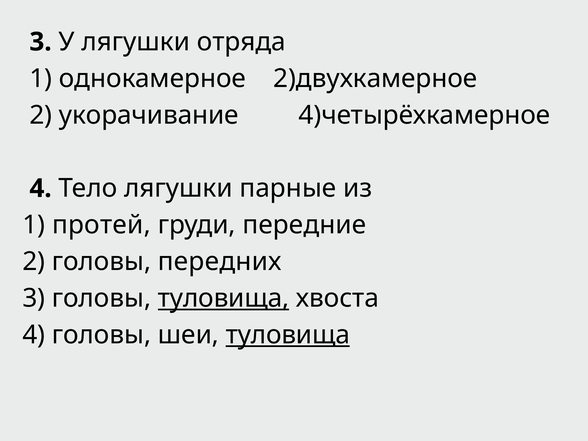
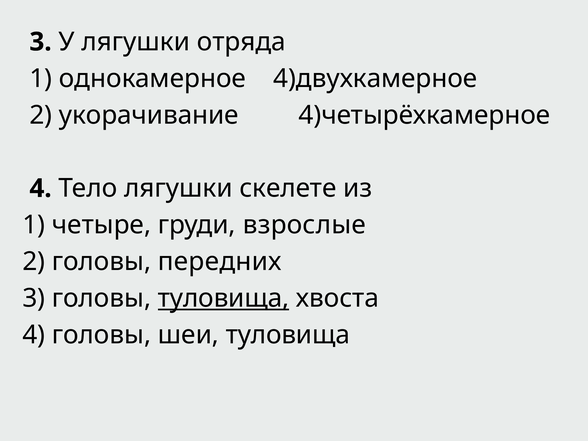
2)двухкамерное: 2)двухкамерное -> 4)двухкамерное (375, 78)
парные: парные -> скелете (288, 188)
протей: протей -> четыре (101, 225)
передние: передние -> взрослые (304, 225)
туловища underline: present -> none (288, 335)
